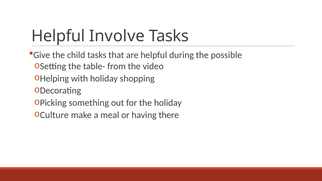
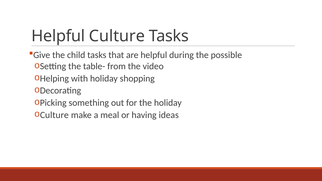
Helpful Involve: Involve -> Culture (117, 36)
there: there -> ideas (169, 115)
